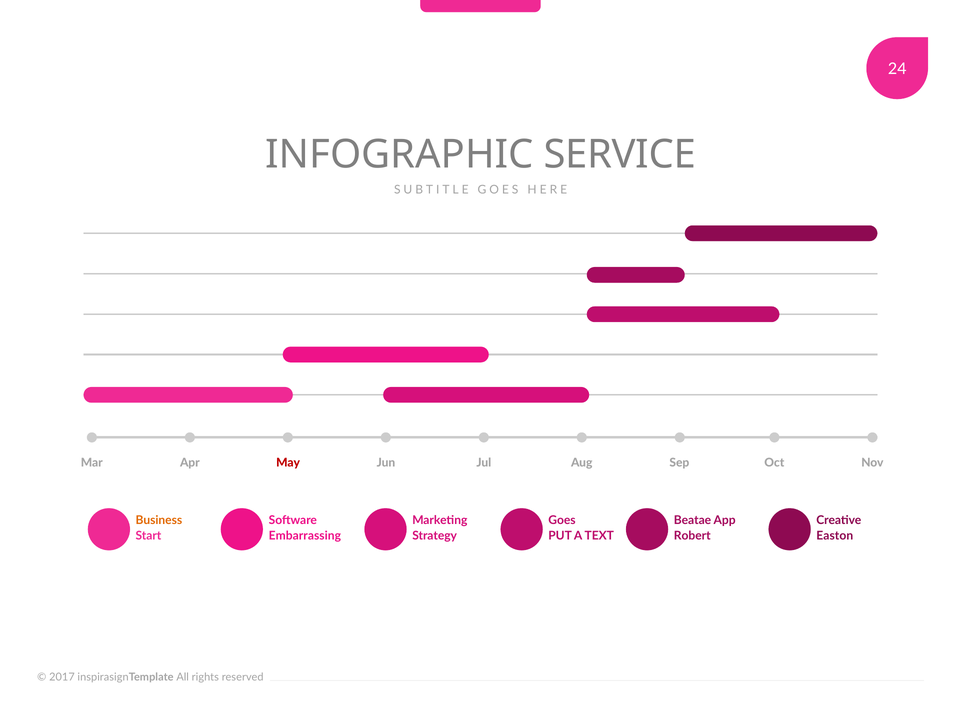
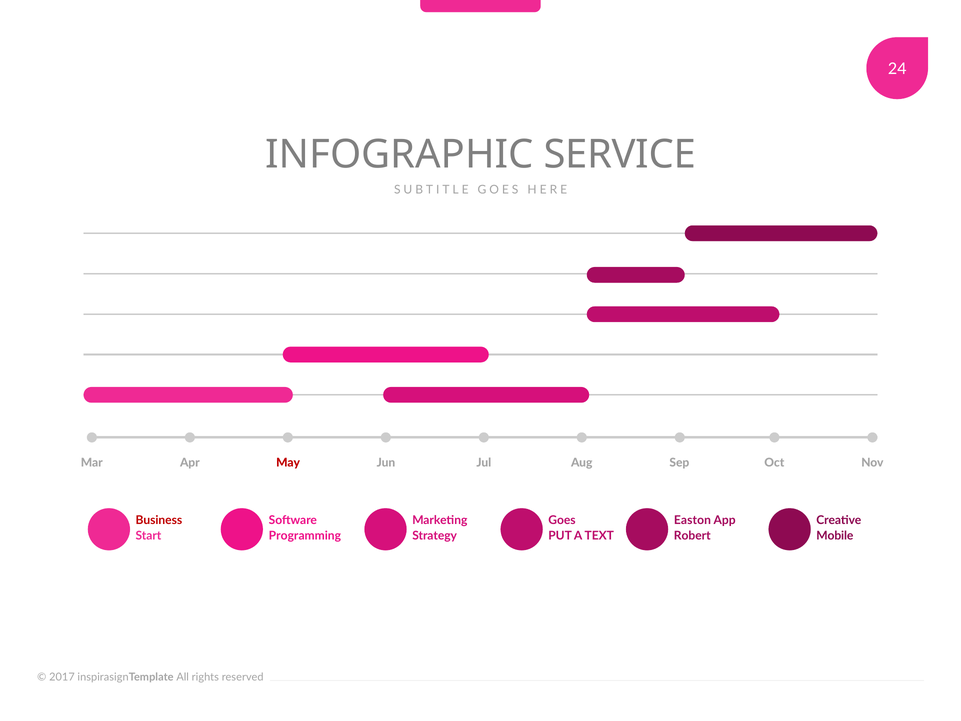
Business colour: orange -> red (159, 520)
Beatae: Beatae -> Easton (692, 520)
Embarrassing: Embarrassing -> Programming (305, 536)
Easton: Easton -> Mobile (835, 536)
